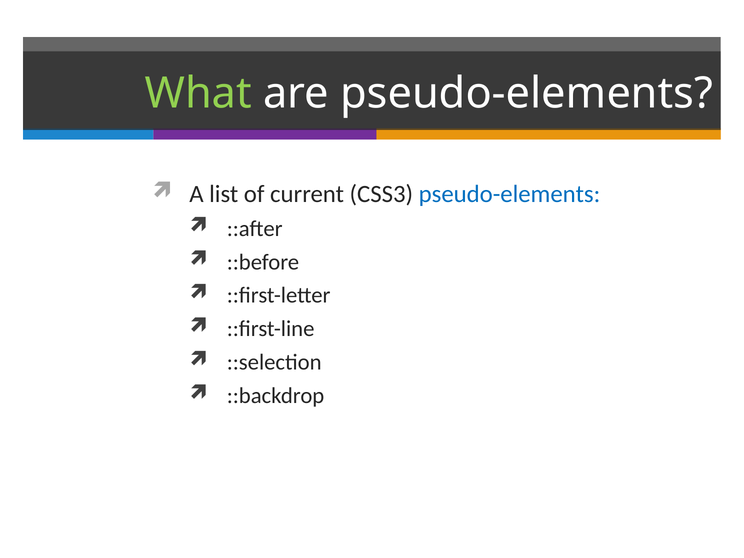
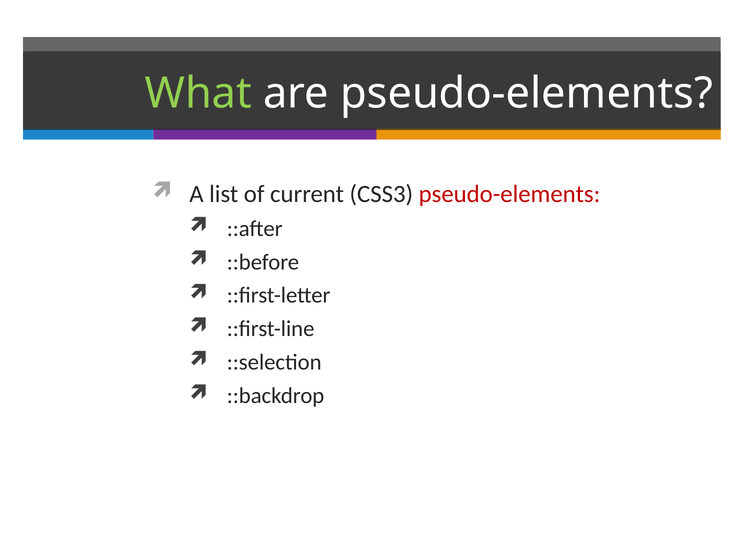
pseudo-elements colour: blue -> red (510, 194)
